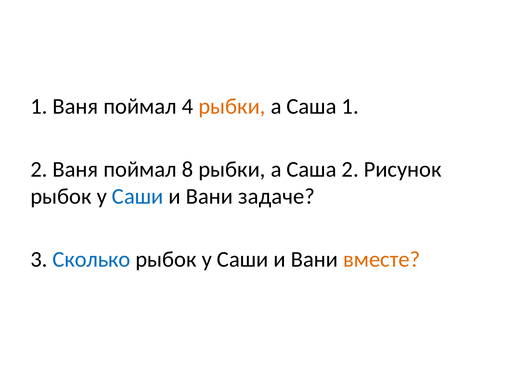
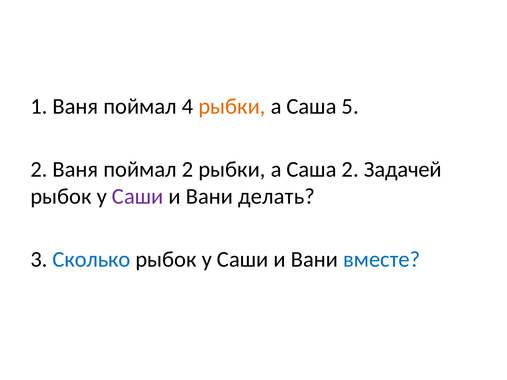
Саша 1: 1 -> 5 (350, 106)
поймал 8: 8 -> 2 (188, 169)
Рисунок: Рисунок -> Задачей (403, 169)
Саши colour: blue -> purple (138, 197)
задаче: задаче -> делать (277, 197)
вместе colour: orange -> blue (382, 260)
